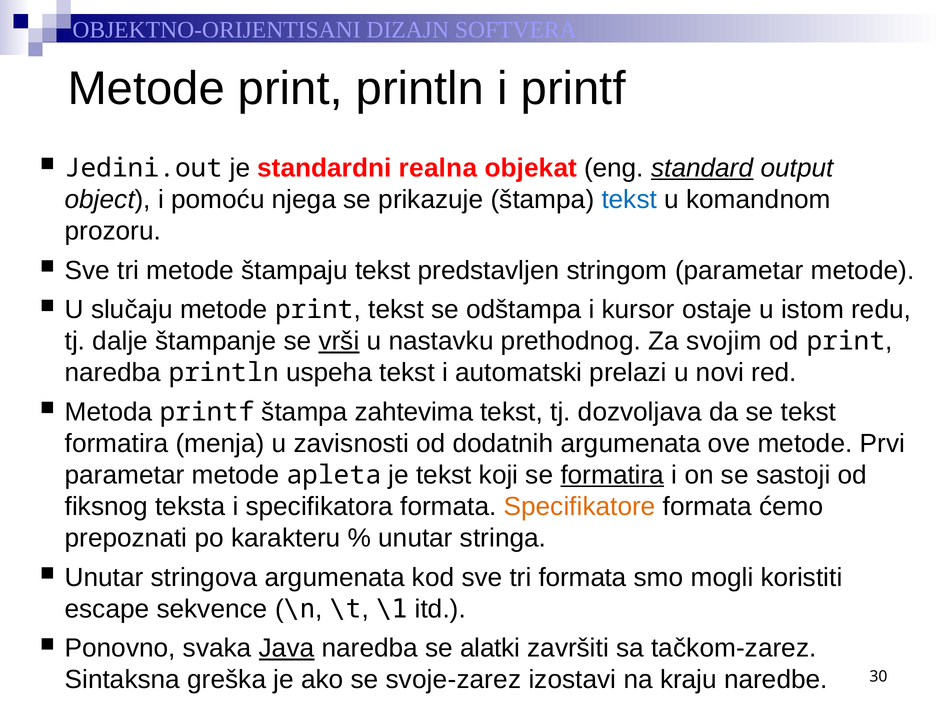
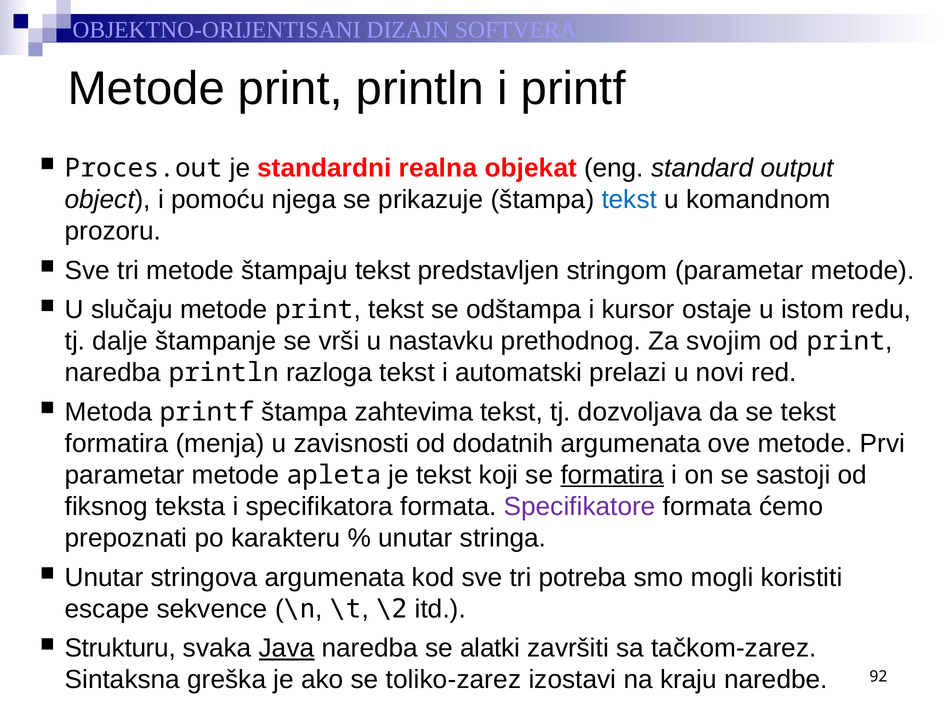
Jedini.out: Jedini.out -> Proces.out (144, 168)
standard underline: present -> none (702, 168)
vrši underline: present -> none (339, 341)
uspeha: uspeha -> razloga (329, 373)
Specifikatore colour: orange -> purple (580, 507)
tri formata: formata -> potreba (583, 577)
\1: \1 -> \2 (392, 609)
Ponovno: Ponovno -> Strukturu (120, 648)
svoje-zarez: svoje-zarez -> toliko-zarez (453, 680)
30: 30 -> 92 (878, 677)
